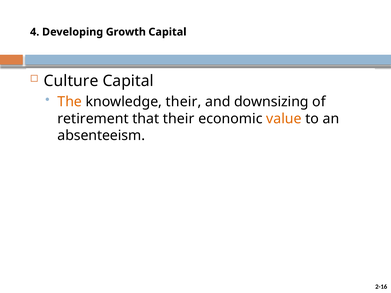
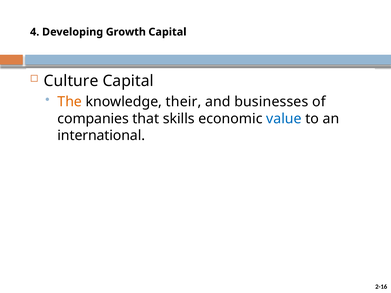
downsizing: downsizing -> businesses (271, 102)
retirement: retirement -> companies (93, 119)
that their: their -> skills (179, 119)
value colour: orange -> blue (284, 119)
absenteeism: absenteeism -> international (101, 136)
